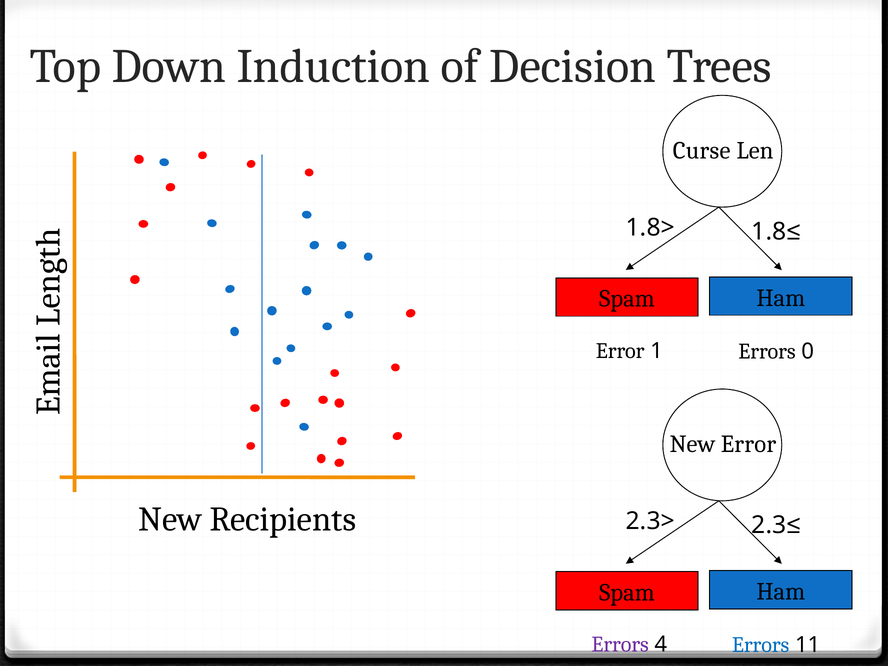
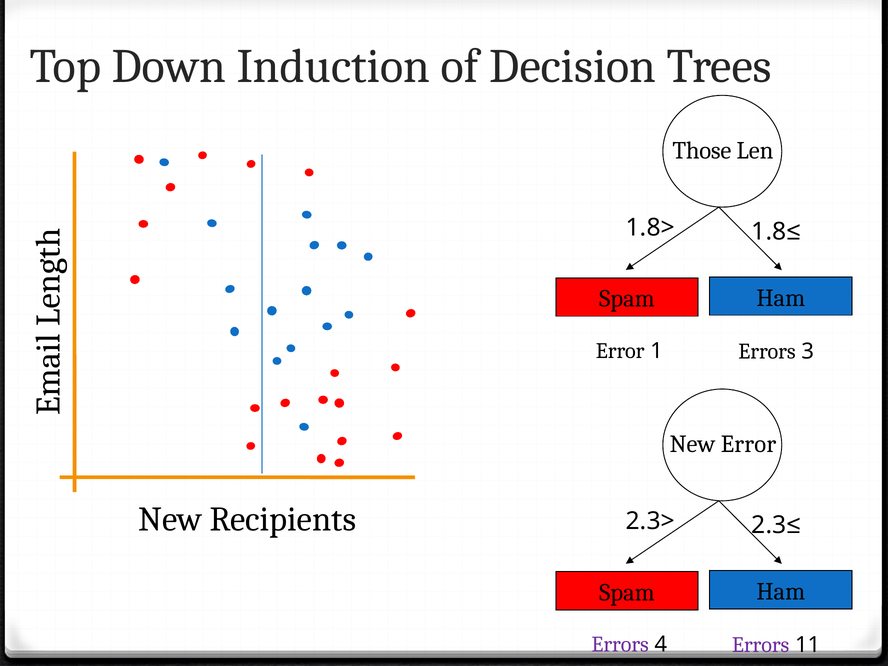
Curse: Curse -> Those (702, 150)
0: 0 -> 3 (808, 351)
Errors colour: blue -> purple (761, 645)
